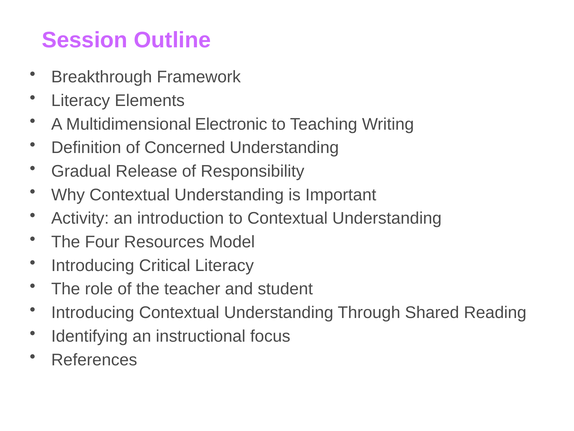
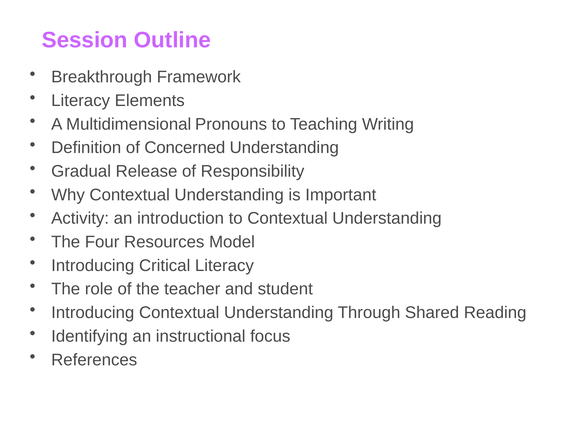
Electronic: Electronic -> Pronouns (231, 124)
